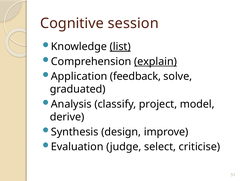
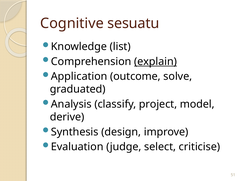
session: session -> sesuatu (133, 23)
list underline: present -> none (120, 47)
feedback: feedback -> outcome (135, 76)
